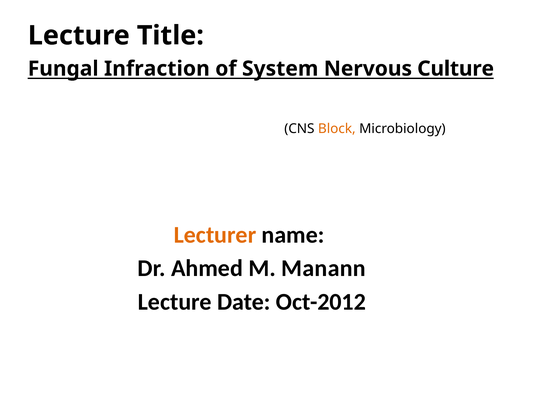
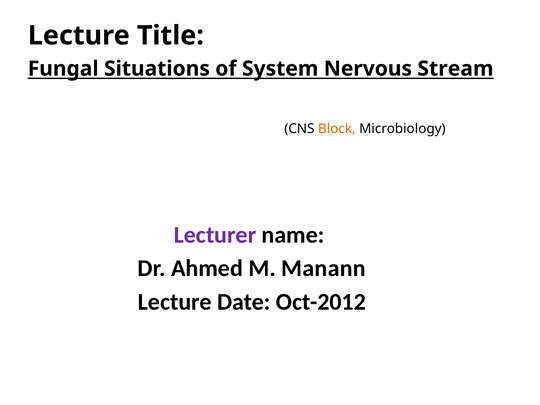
Infraction: Infraction -> Situations (157, 69)
Culture: Culture -> Stream (455, 69)
Lecturer colour: orange -> purple (215, 235)
